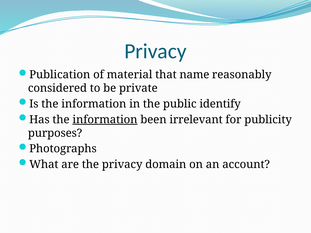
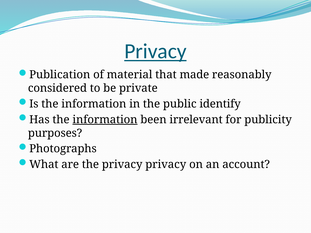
Privacy underline: none -> present (155, 51)
name: name -> made (194, 75)
privacy domain: domain -> privacy (166, 165)
